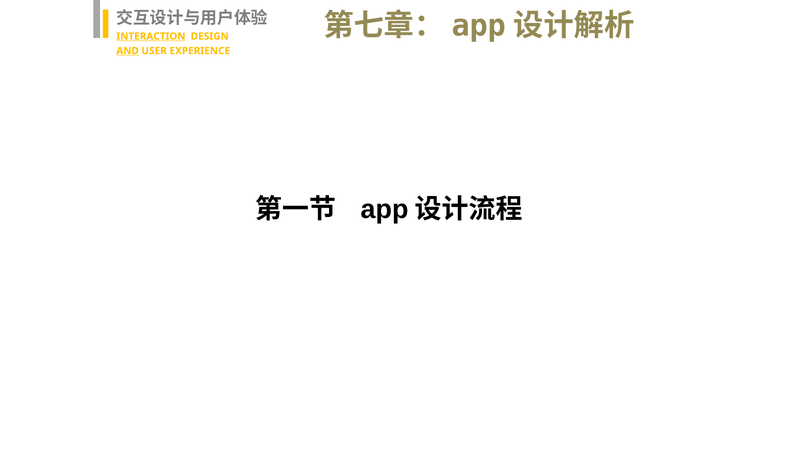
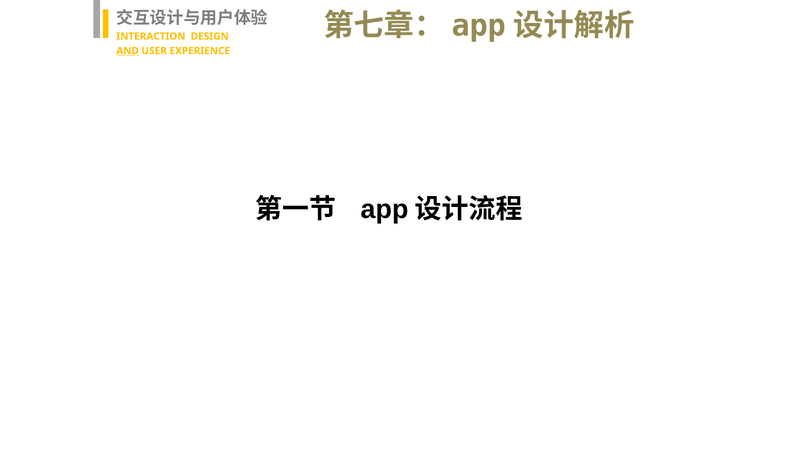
INTERACTION underline: present -> none (151, 36)
